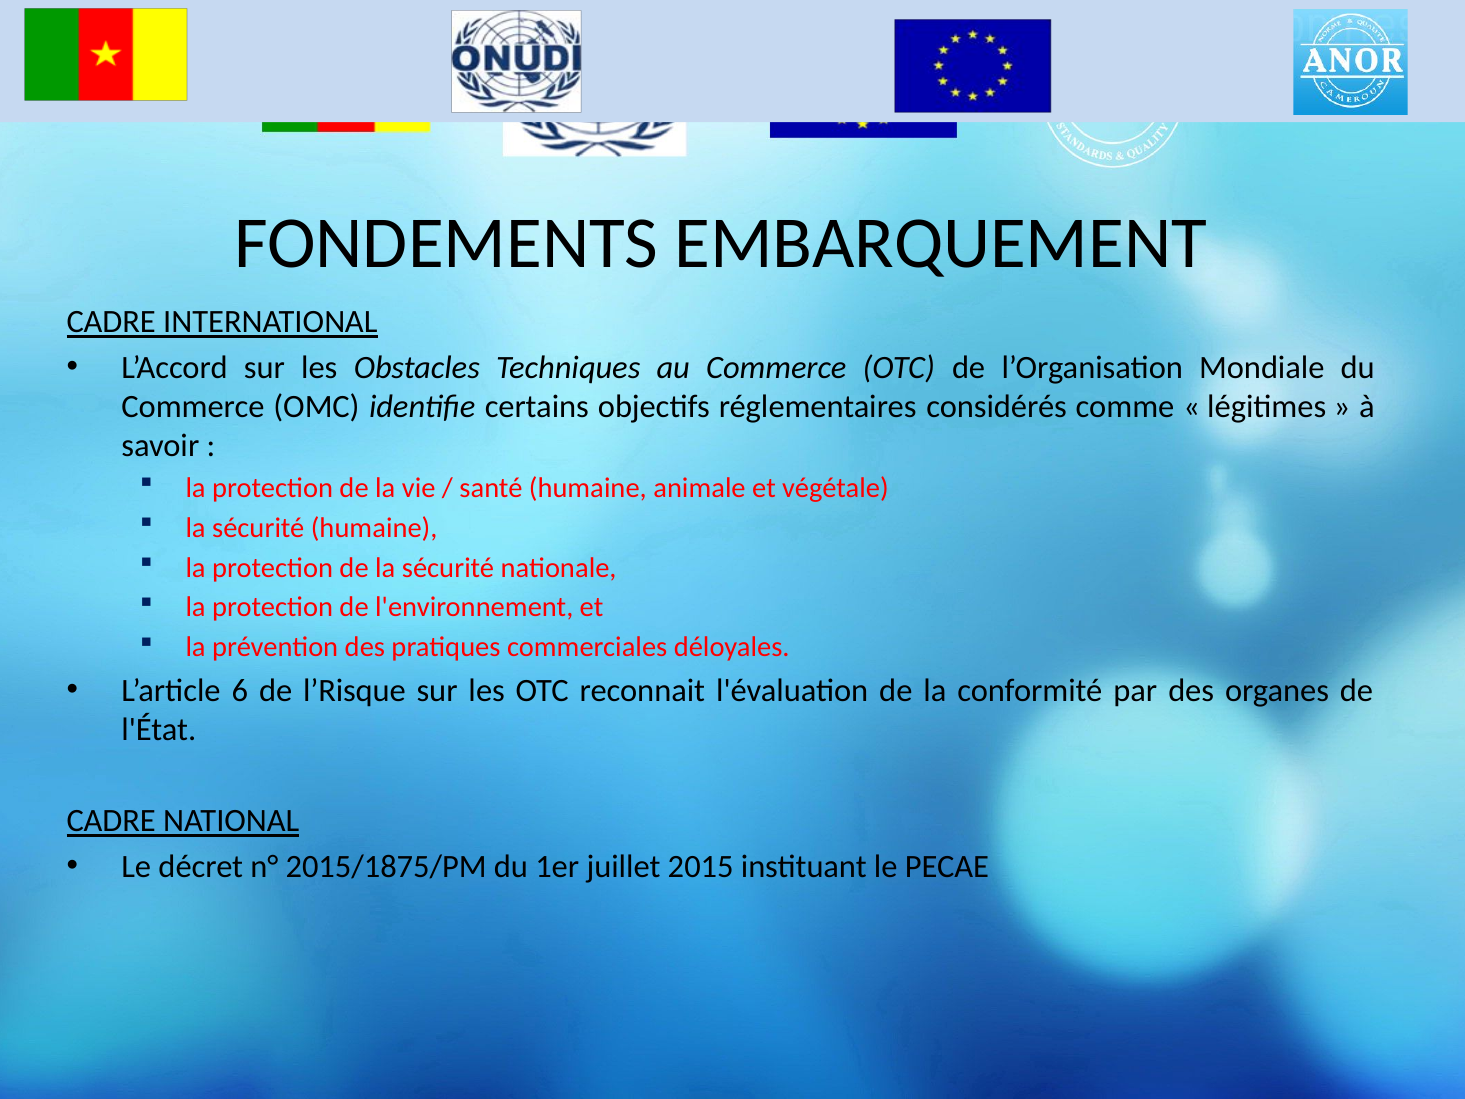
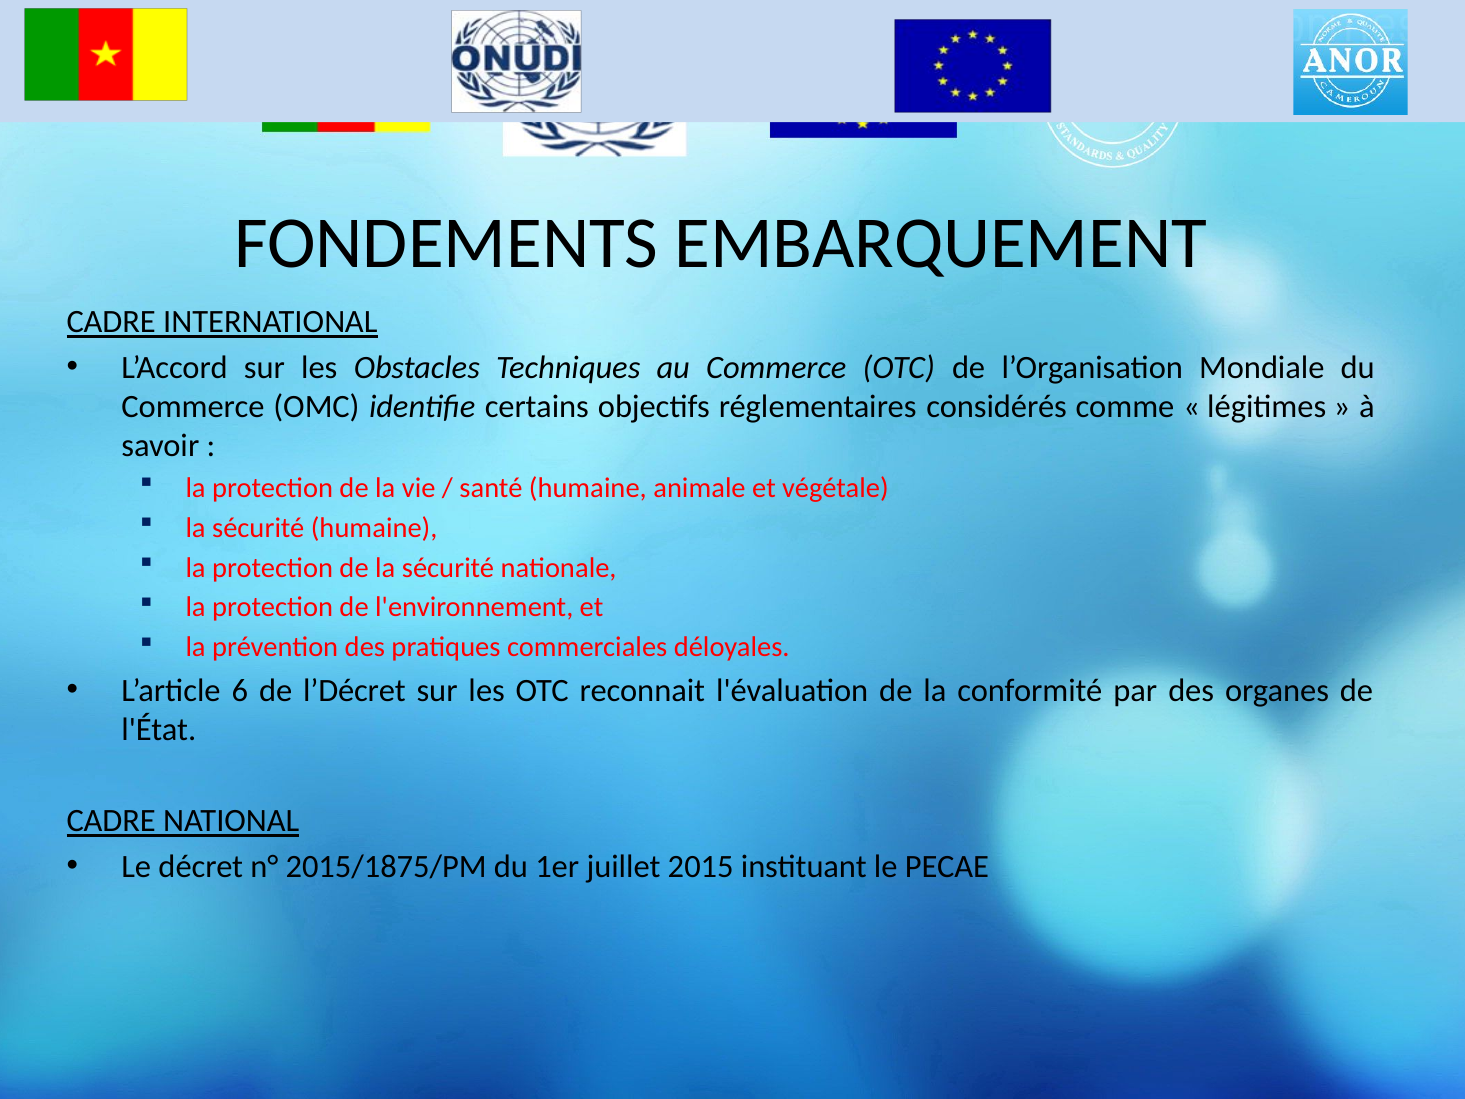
l’Risque: l’Risque -> l’Décret (354, 691)
